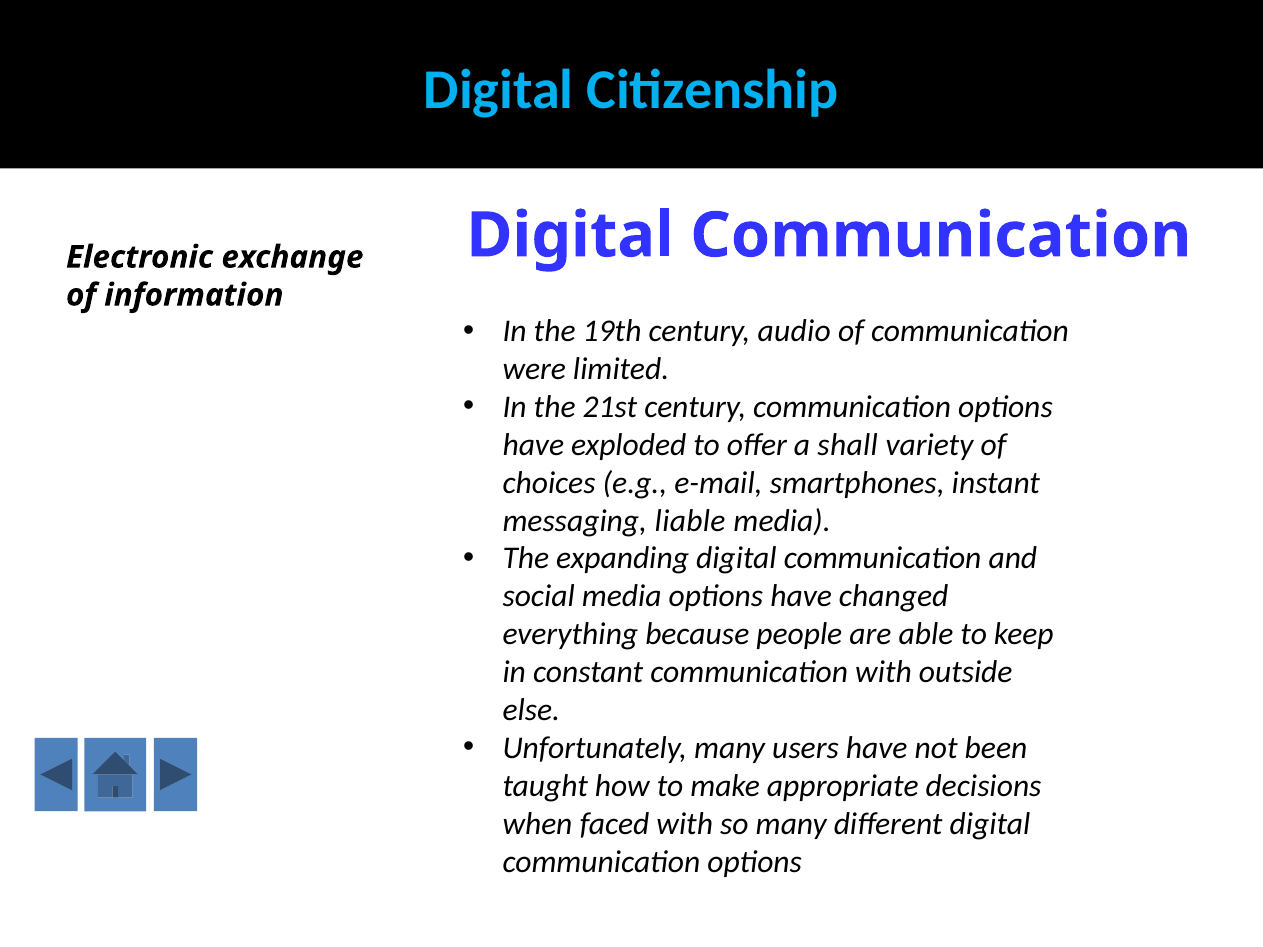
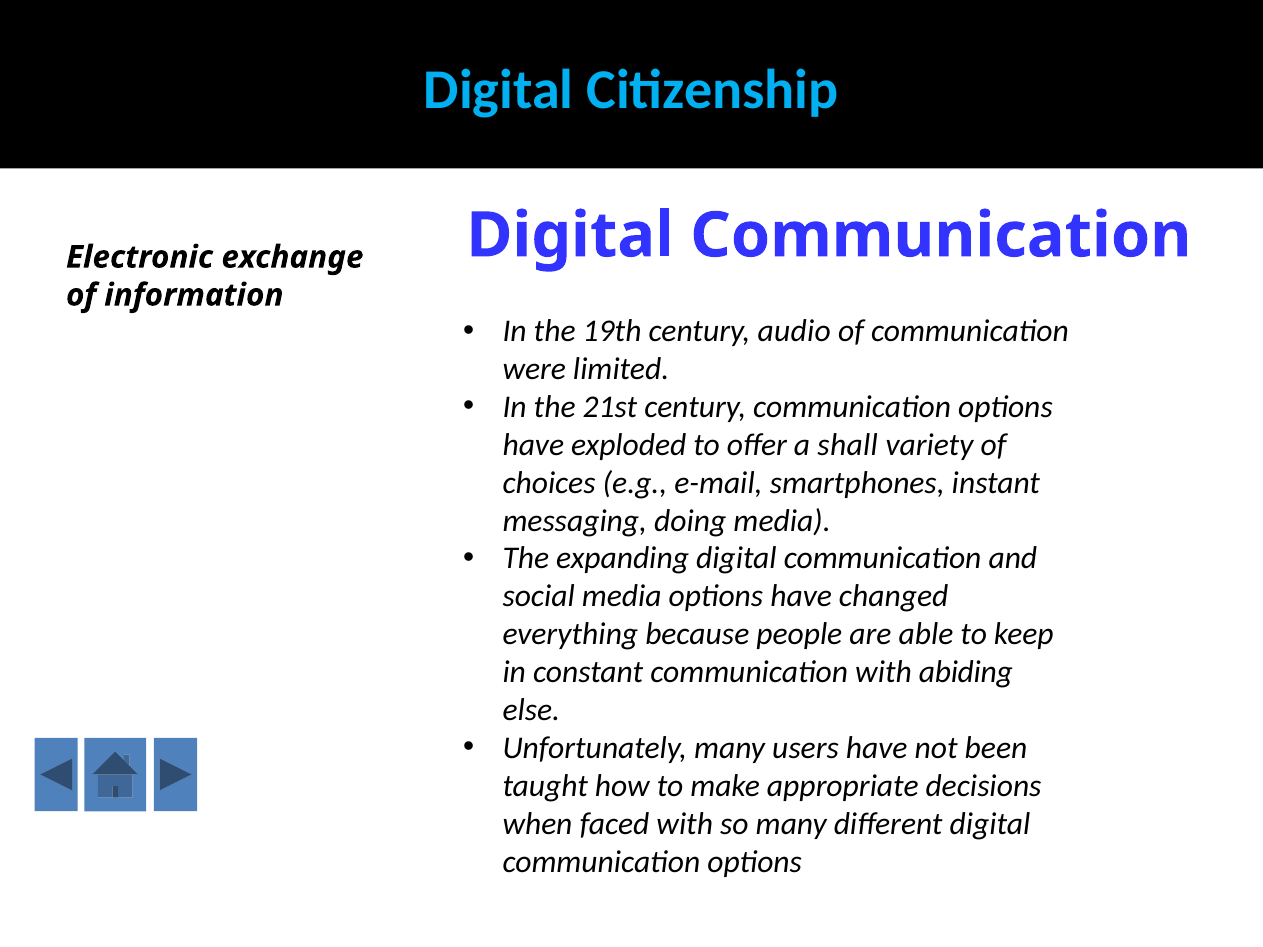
liable: liable -> doing (690, 521)
outside: outside -> abiding (966, 672)
